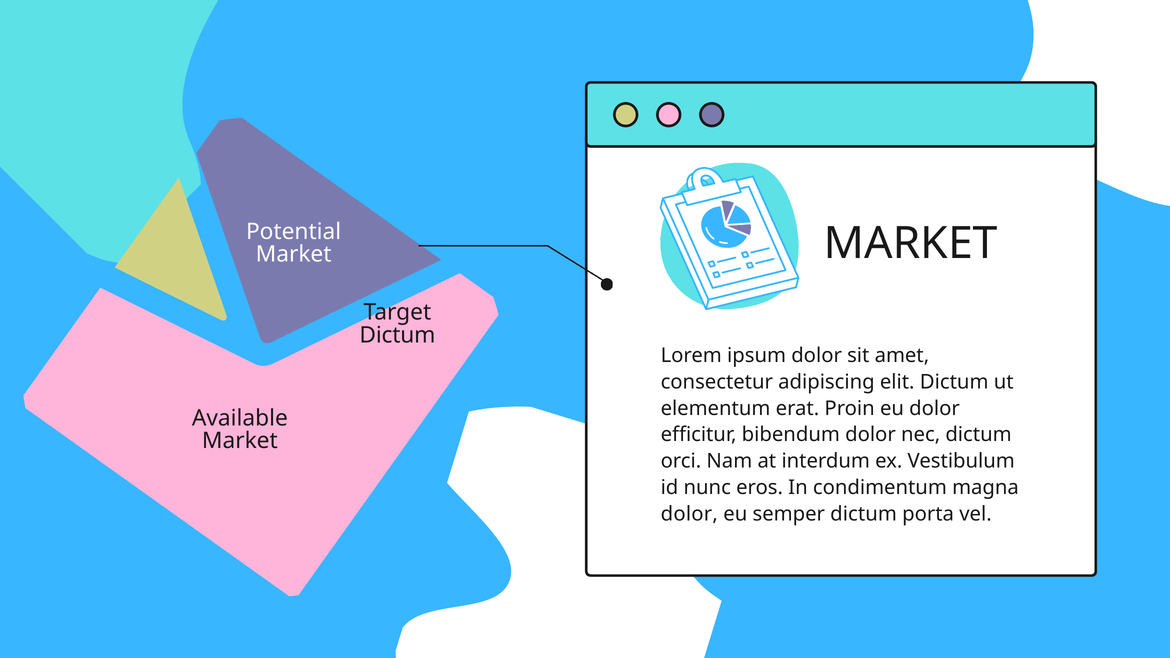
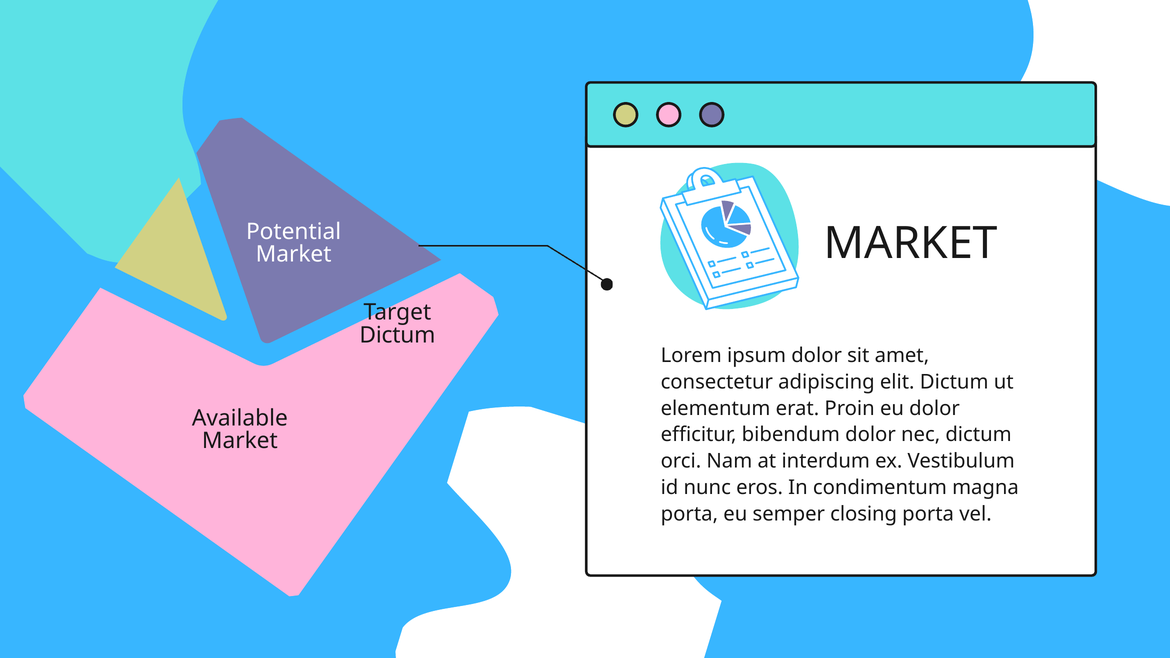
dolor: dolor -> porta (689, 514)
semper dictum: dictum -> closing (864, 514)
